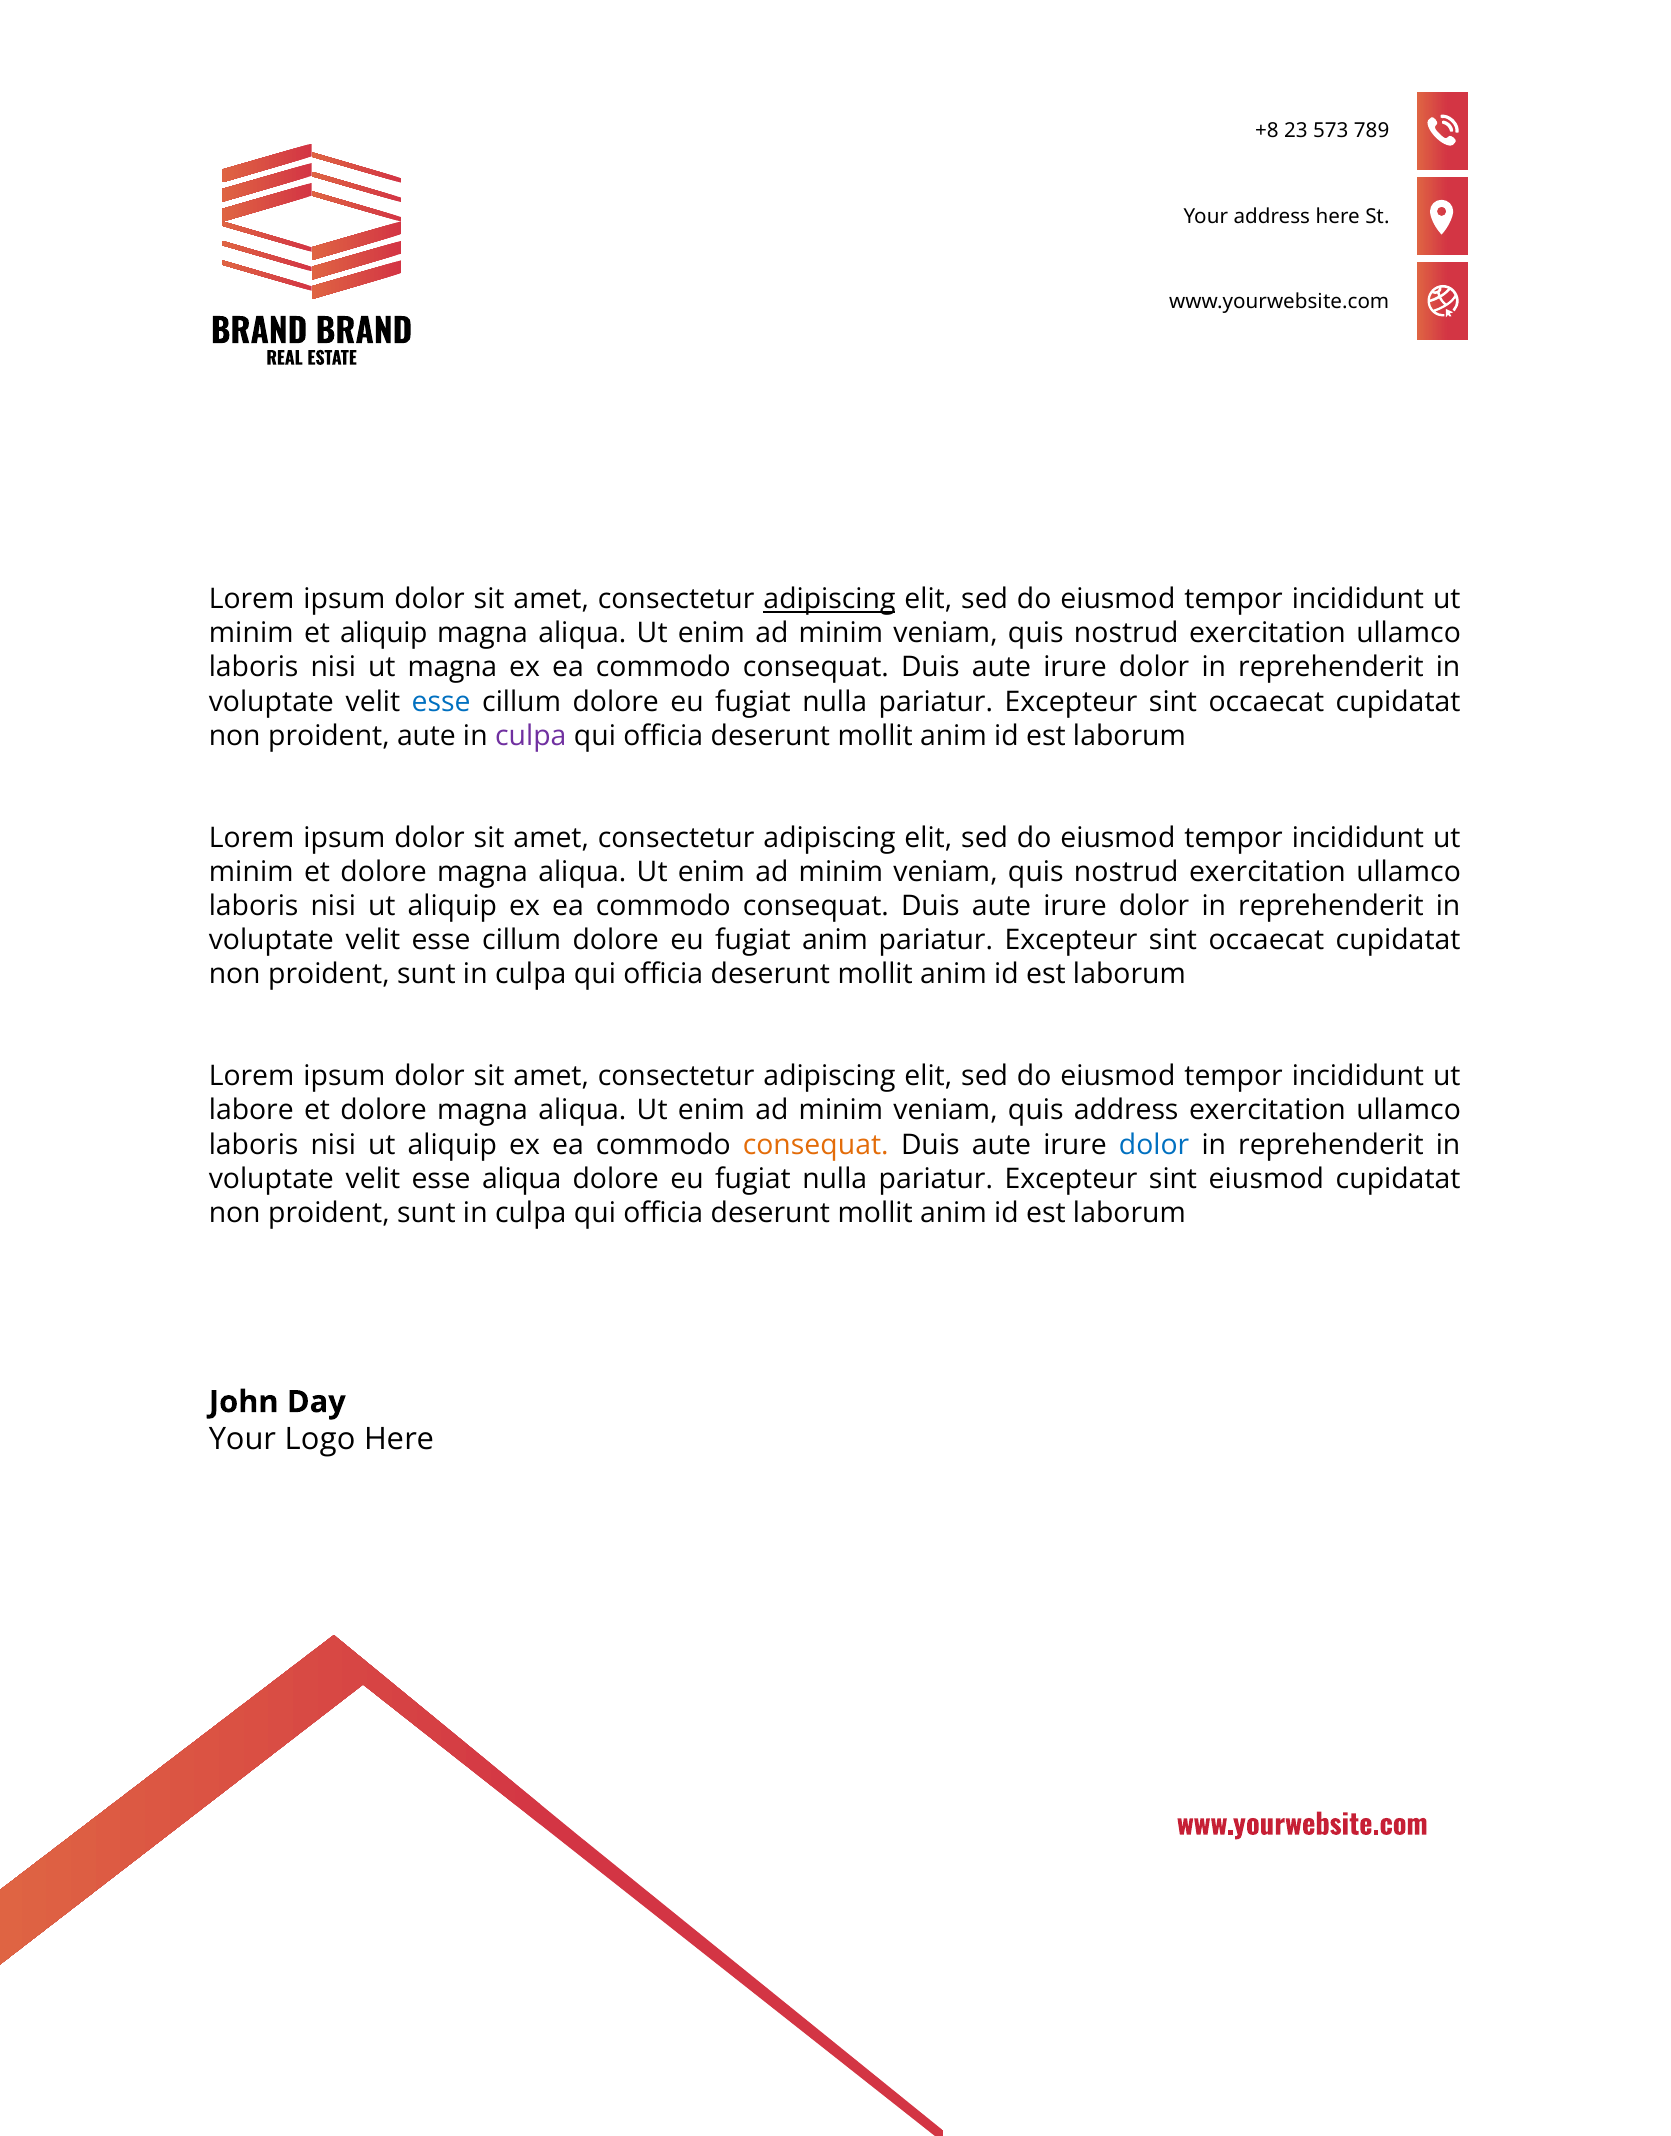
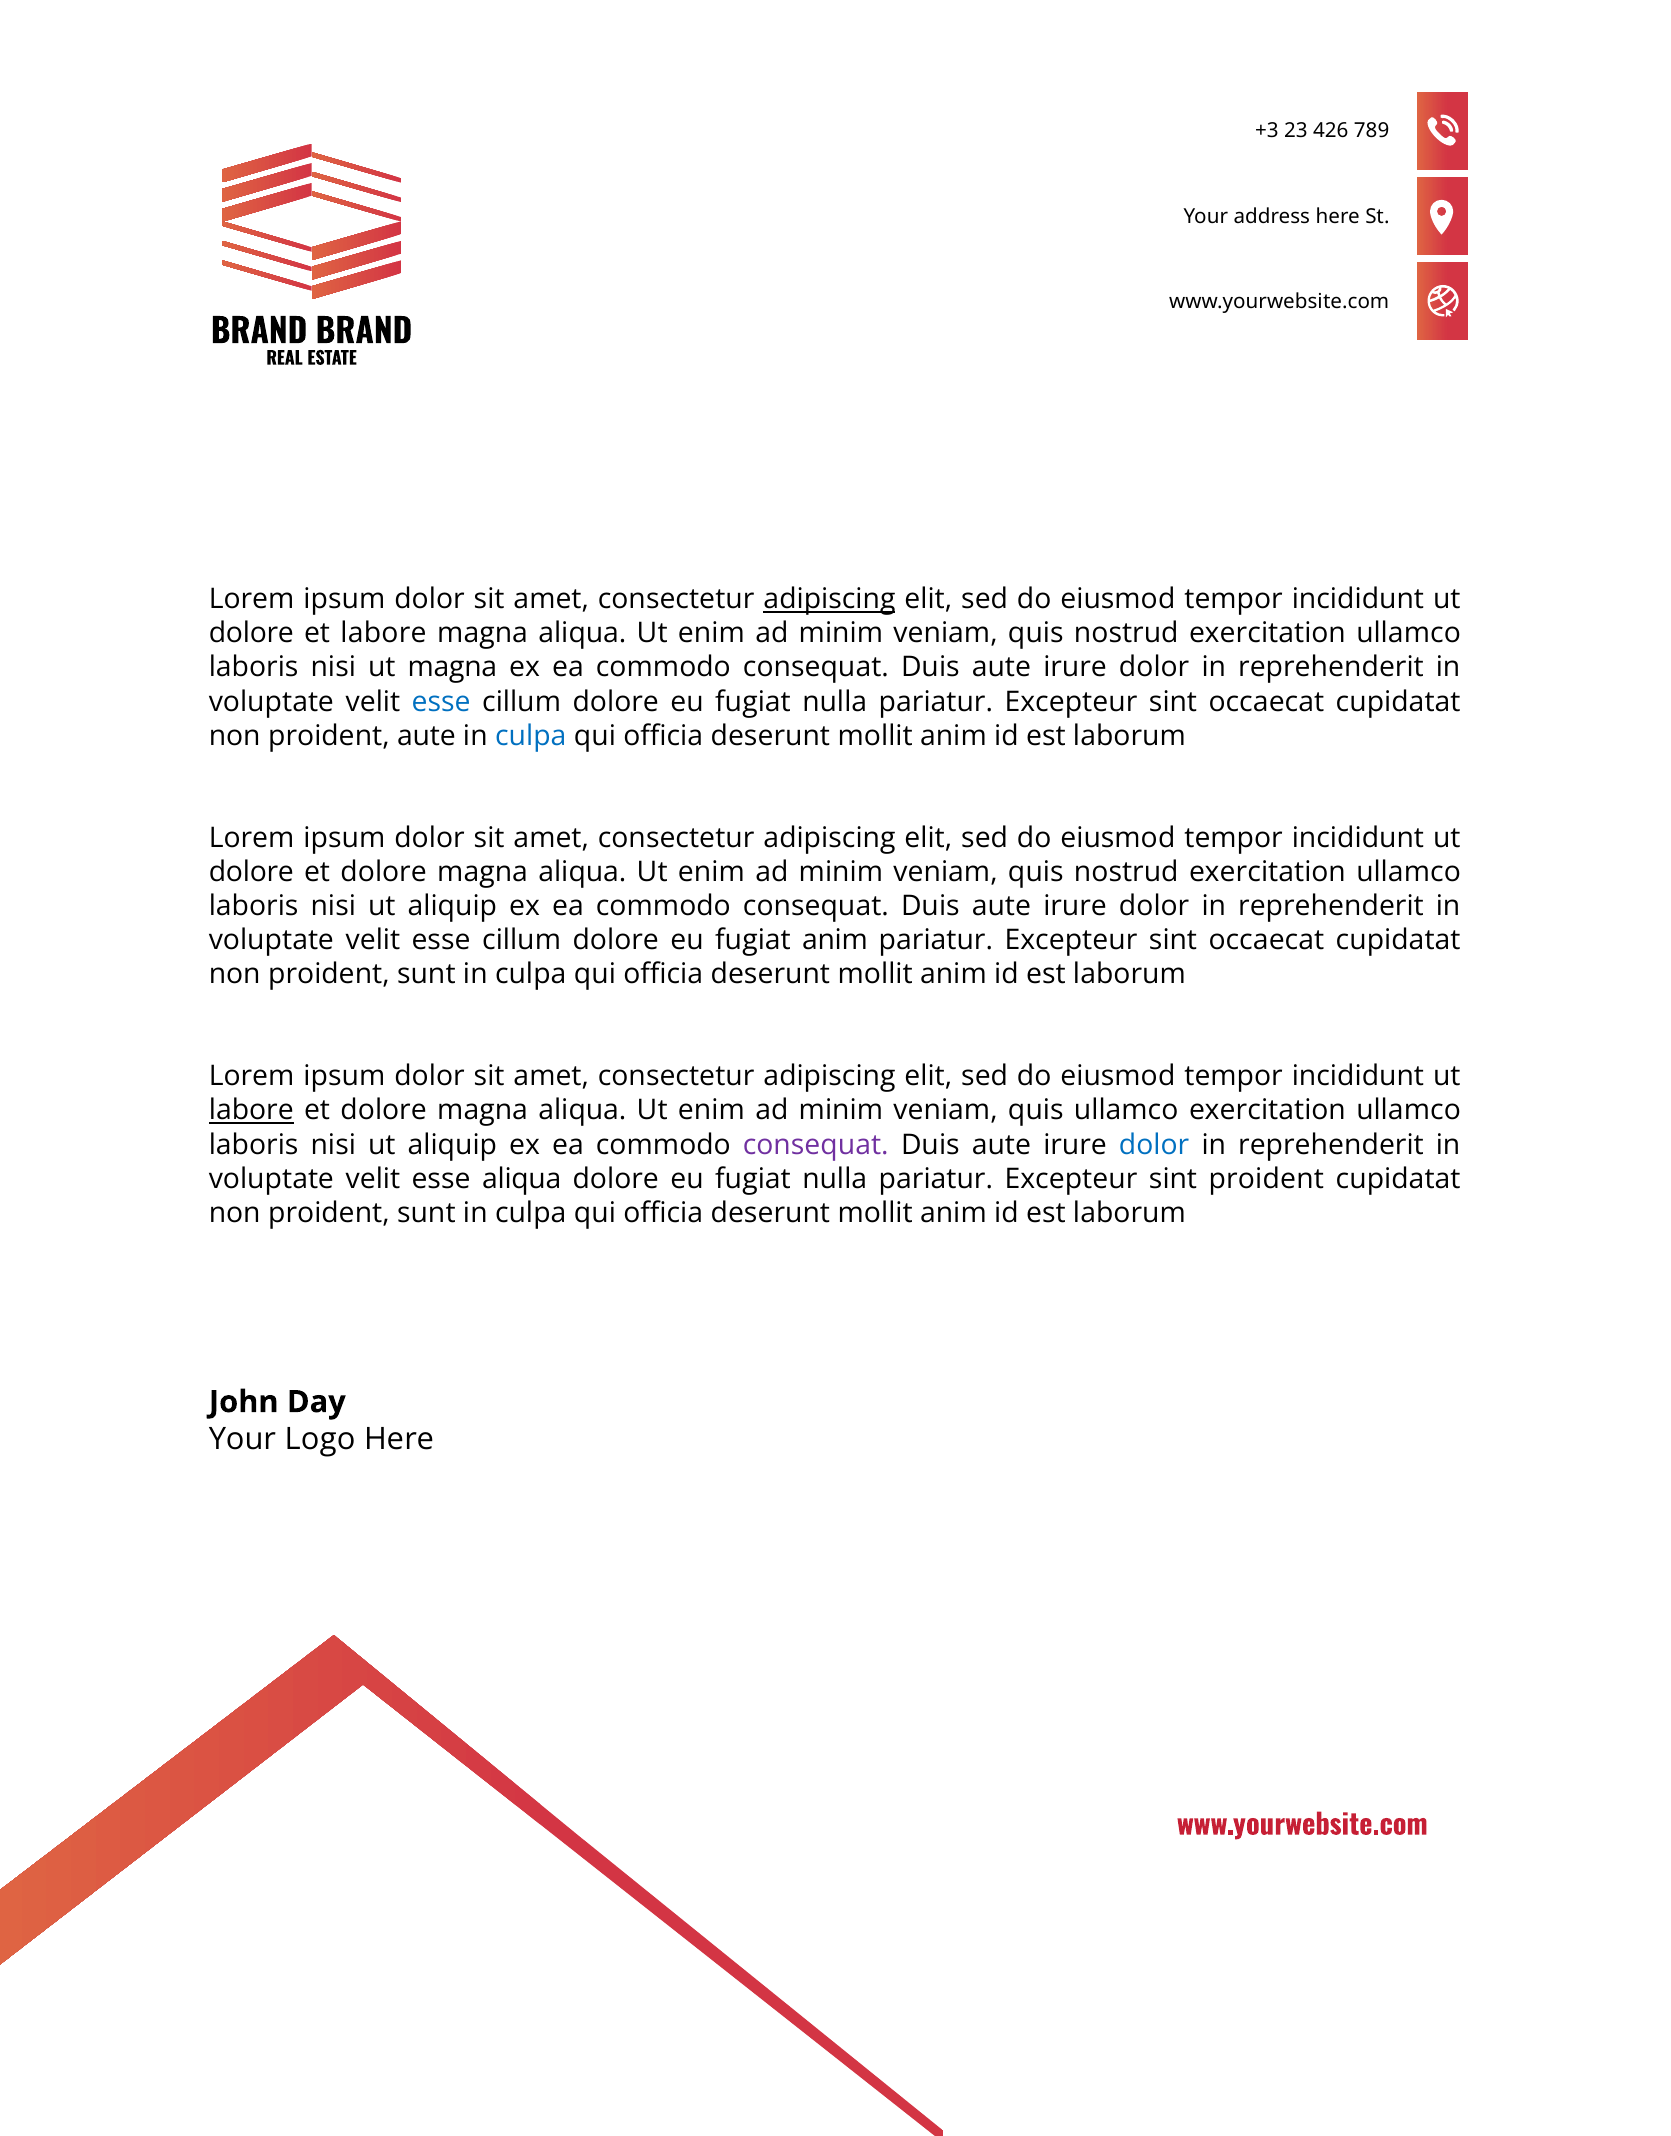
+8: +8 -> +3 (1267, 131)
573: 573 -> 426 (1331, 131)
minim: minim -> dolore (251, 633)
et aliquip: aliquip -> labore (384, 633)
culpa colour: purple -> blue (531, 735)
minim: minim -> dolore (251, 872)
labore underline: none -> present (251, 1110)
quis address: address -> ullamco (1126, 1110)
consequat colour: orange -> purple (816, 1144)
sint eiusmod: eiusmod -> proident (1266, 1178)
